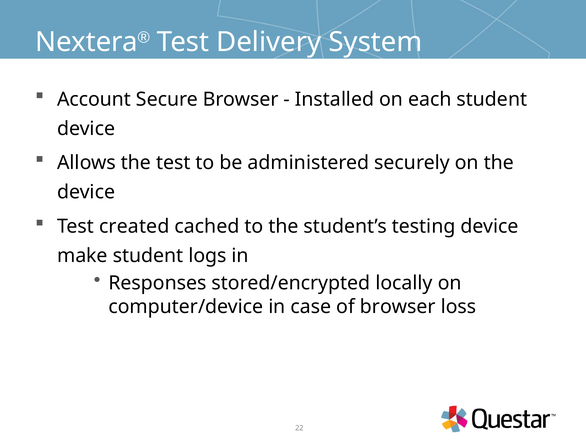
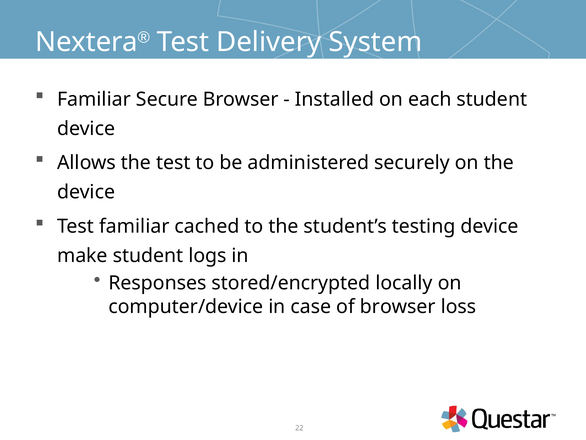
Account: Account -> Familiar (94, 99)
Test created: created -> familiar (134, 226)
